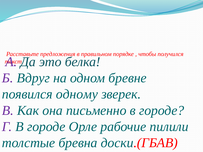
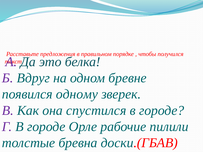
письменно: письменно -> спустился (96, 111)
